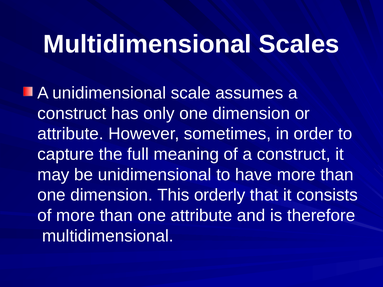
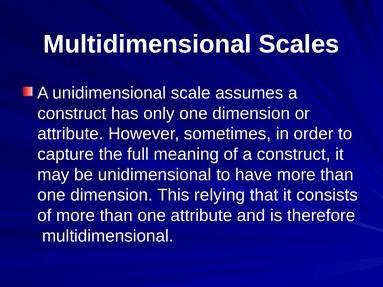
orderly: orderly -> relying (220, 195)
